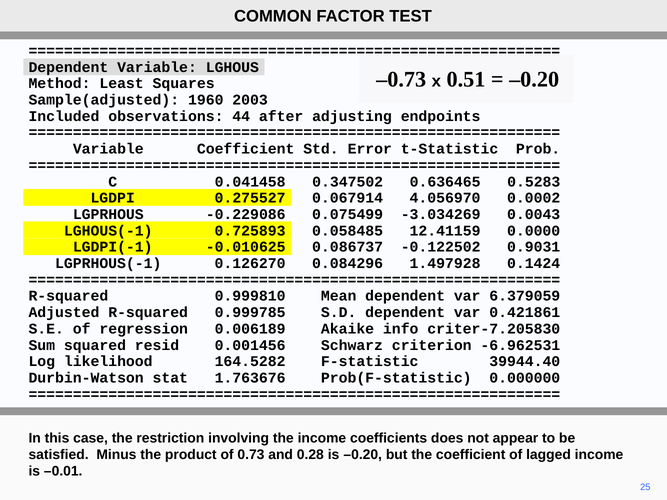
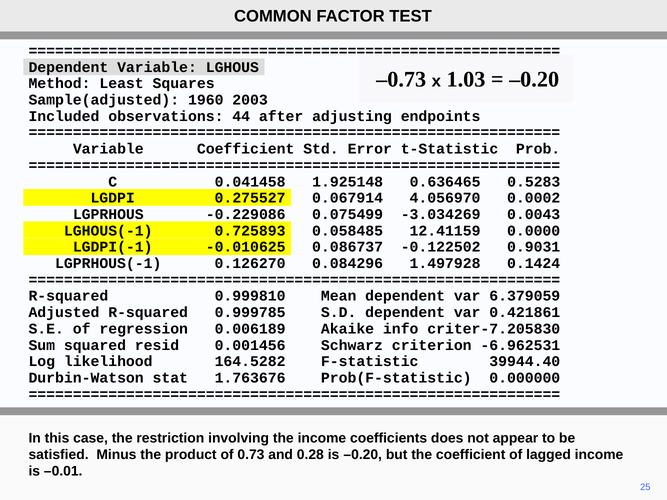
0.51: 0.51 -> 1.03 (466, 79)
0.347502: 0.347502 -> 1.925148 (348, 182)
